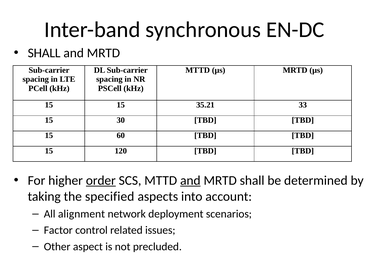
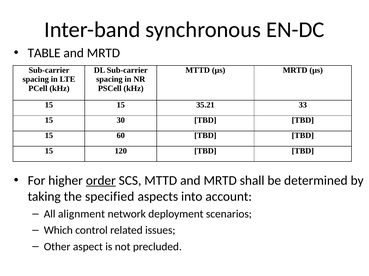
SHALL: SHALL -> TABLE (44, 53)
and underline: present -> none (190, 181)
Factor: Factor -> Which (58, 231)
